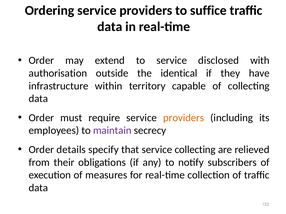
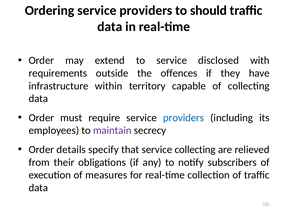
suffice: suffice -> should (208, 10)
authorisation: authorisation -> requirements (58, 73)
identical: identical -> offences (179, 73)
providers colour: orange -> blue (184, 118)
